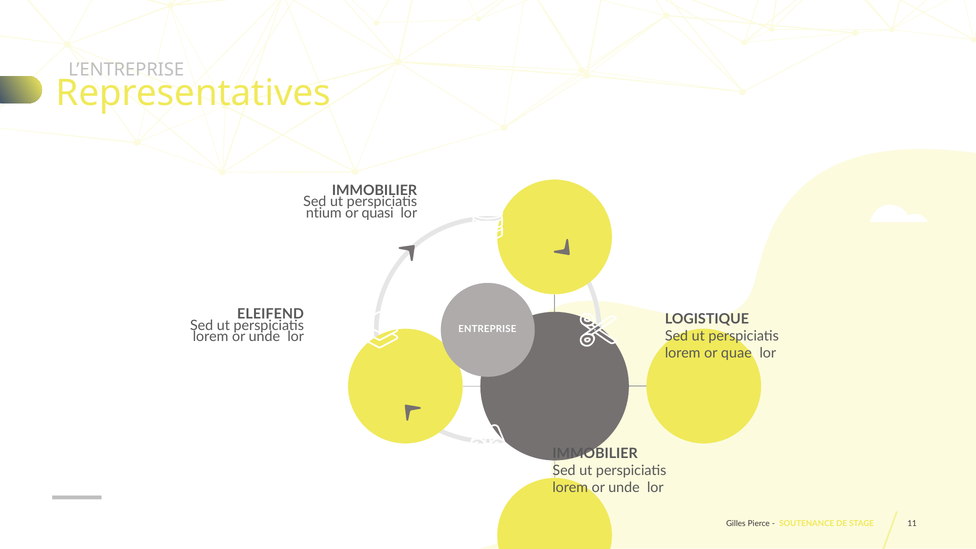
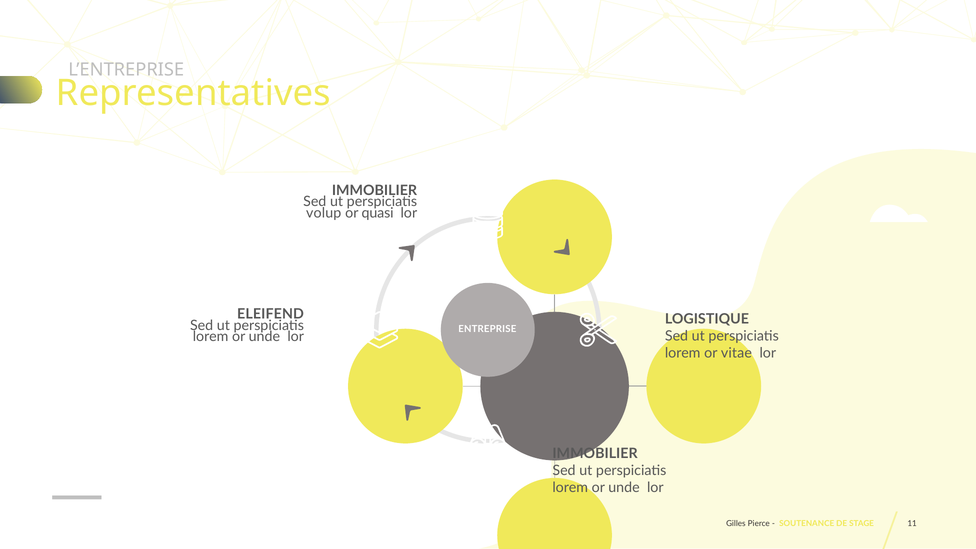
ntium: ntium -> volup (324, 213)
quae: quae -> vitae (736, 353)
